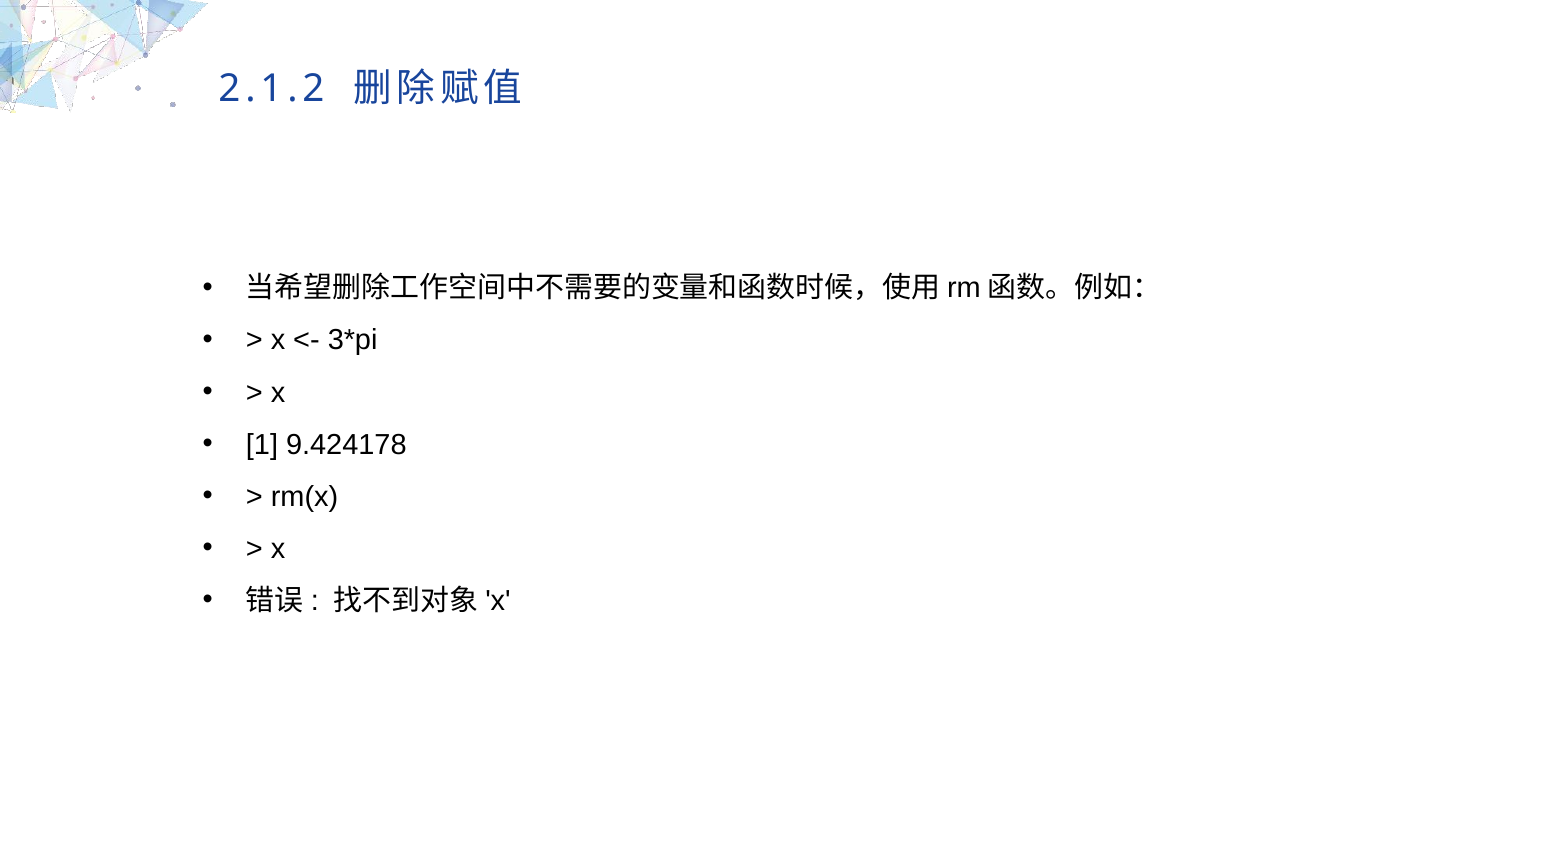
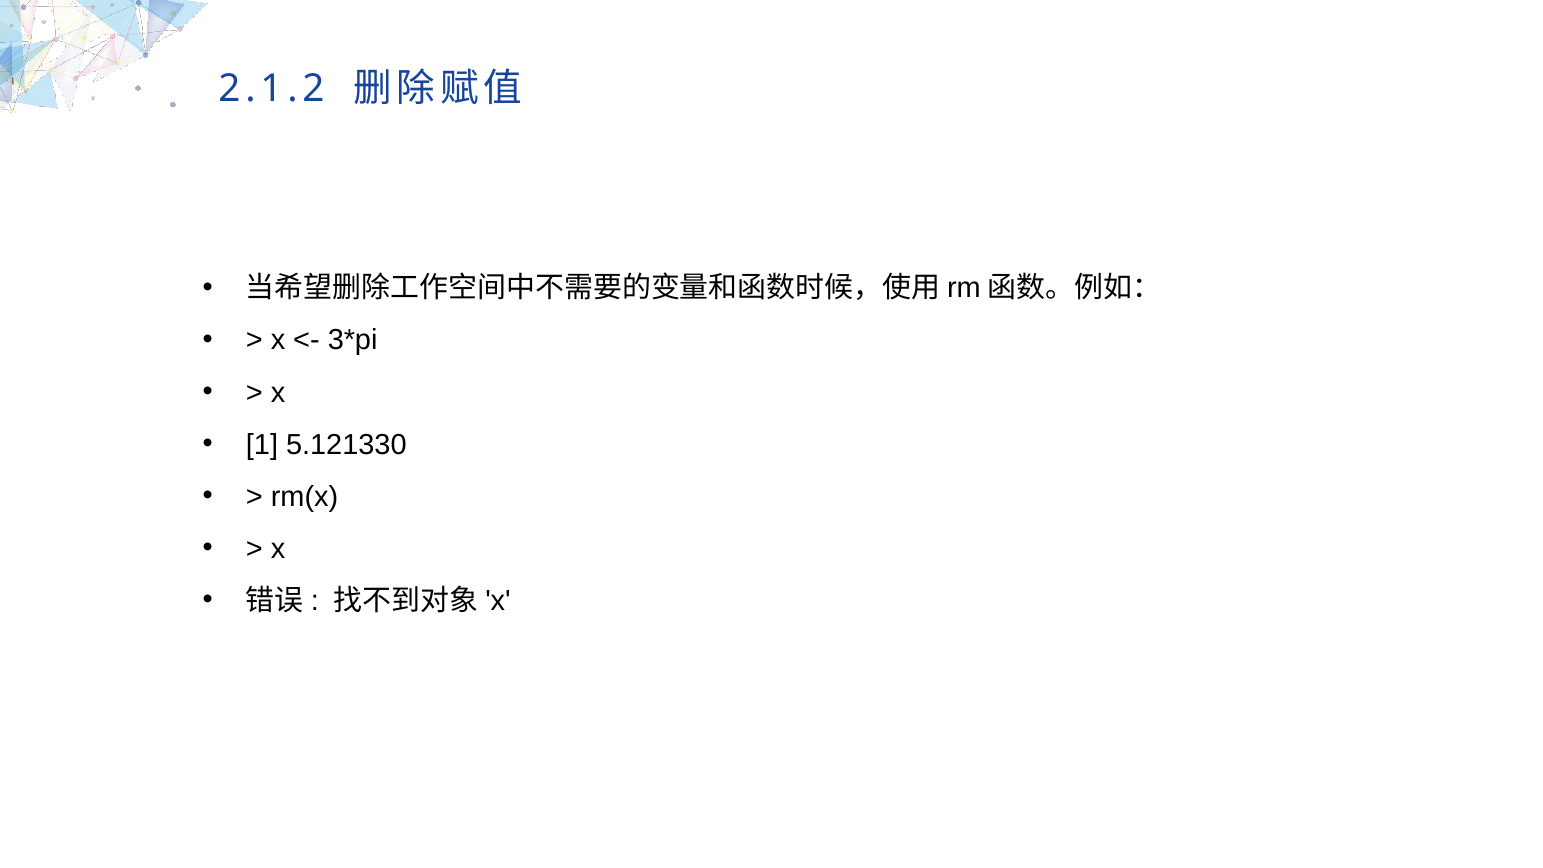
9.424178: 9.424178 -> 5.121330 (346, 445)
